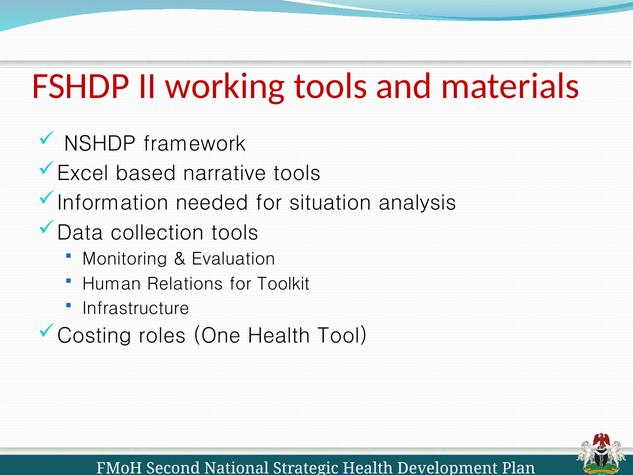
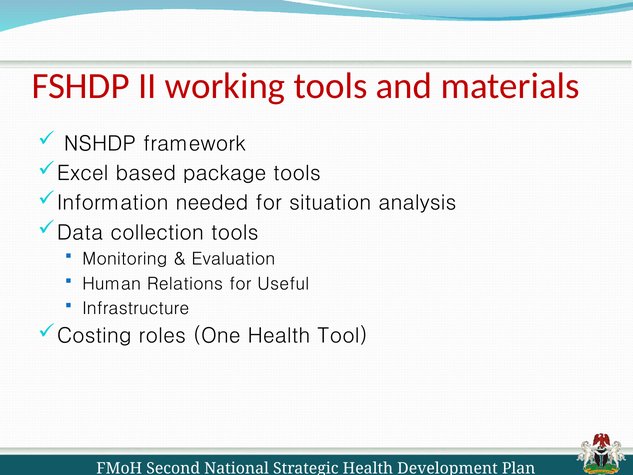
narrative: narrative -> package (225, 173)
Toolkit: Toolkit -> Useful (283, 284)
